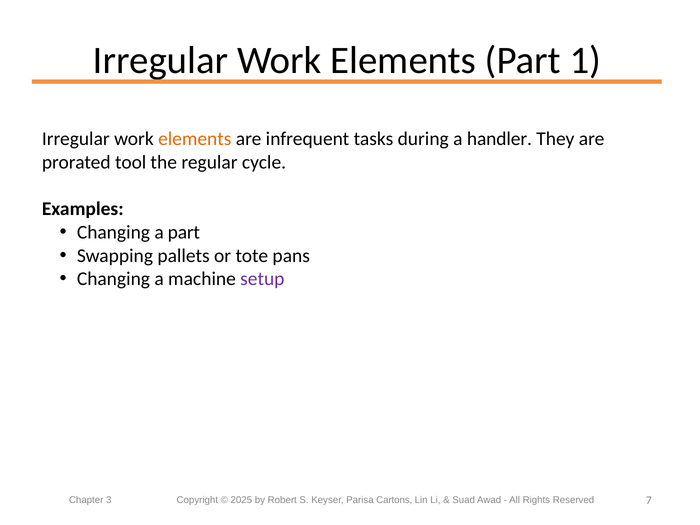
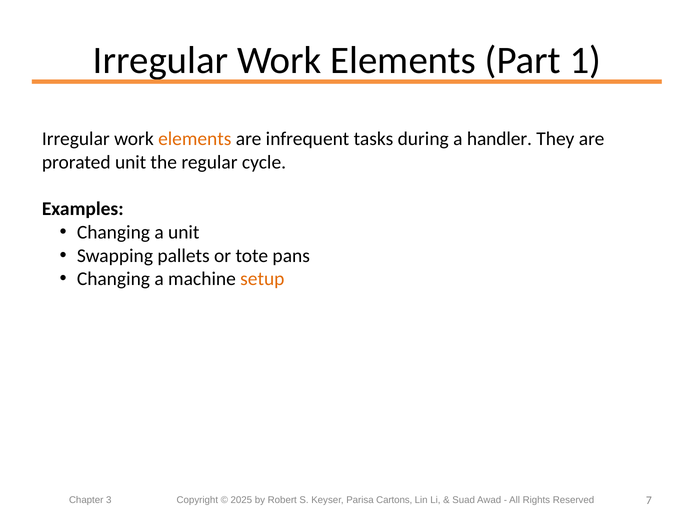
prorated tool: tool -> unit (131, 162)
a part: part -> unit (184, 232)
setup colour: purple -> orange (262, 279)
